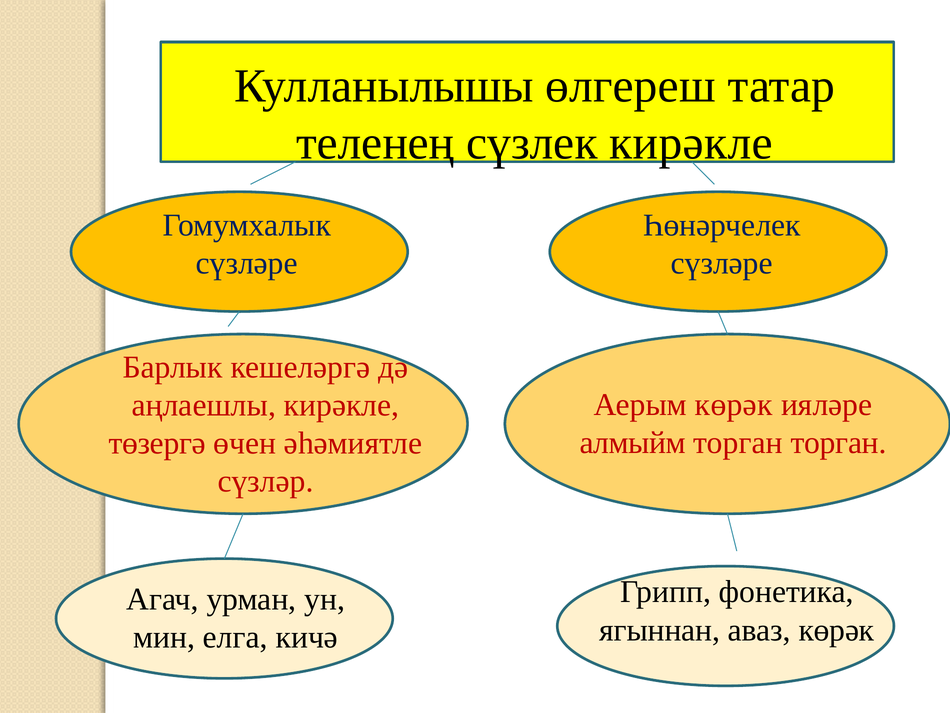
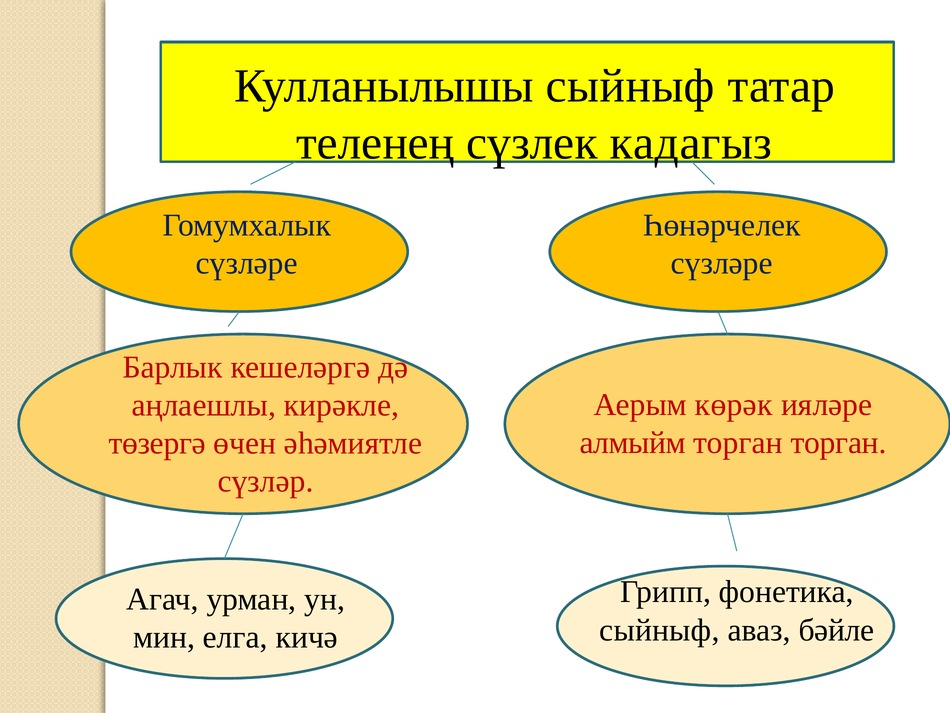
Кулланылышы өлгереш: өлгереш -> сыйныф (630, 86)
сүзлек кирәкле: кирәкле -> кадагыз (691, 143)
ягыннан: ягыннан -> сыйныф (659, 630)
аваз көрәк: көрәк -> бәйле (837, 630)
